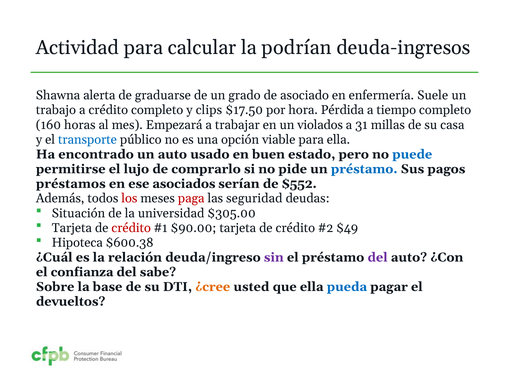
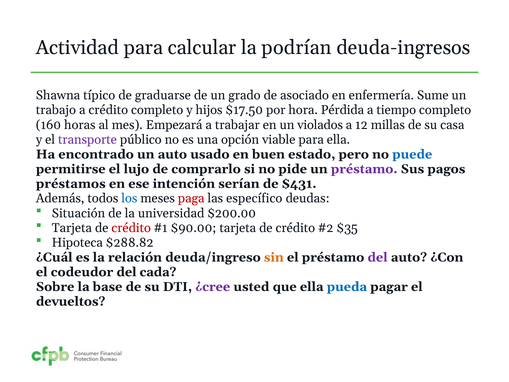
alerta: alerta -> típico (99, 95)
Suele: Suele -> Sume (433, 95)
clips: clips -> hijos (209, 110)
31: 31 -> 12 (361, 125)
transporte colour: blue -> purple (87, 139)
préstamo colour: blue -> purple (364, 169)
asociados: asociados -> intención (184, 184)
$552: $552 -> $431 (299, 184)
los colour: red -> blue (129, 198)
seguridad: seguridad -> específico (254, 198)
$305.00: $305.00 -> $200.00 (232, 213)
$49: $49 -> $35 (347, 228)
$600.38: $600.38 -> $288.82 (130, 242)
sin colour: purple -> orange (274, 257)
confianza: confianza -> codeudor (82, 272)
sabe: sabe -> cada (158, 272)
¿cree colour: orange -> purple (213, 287)
